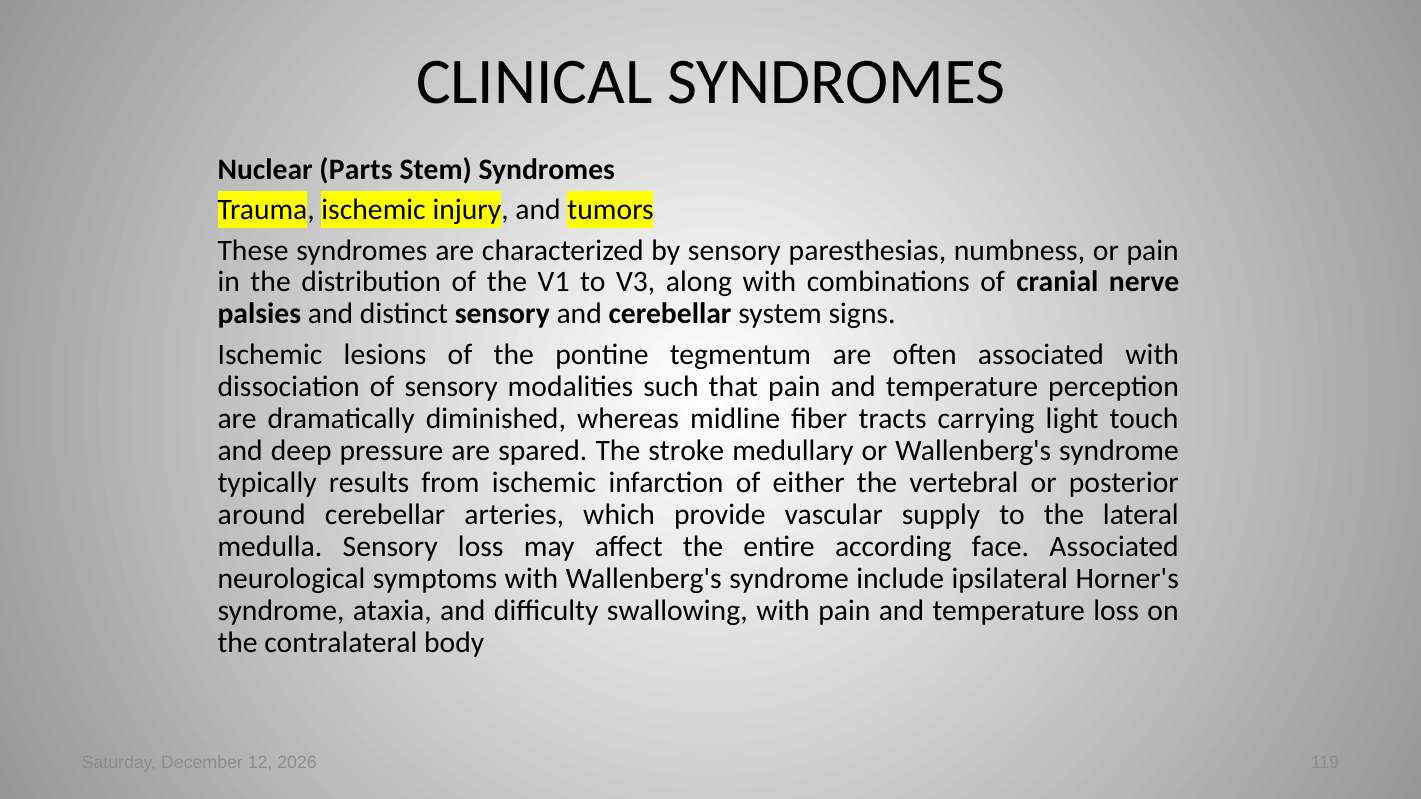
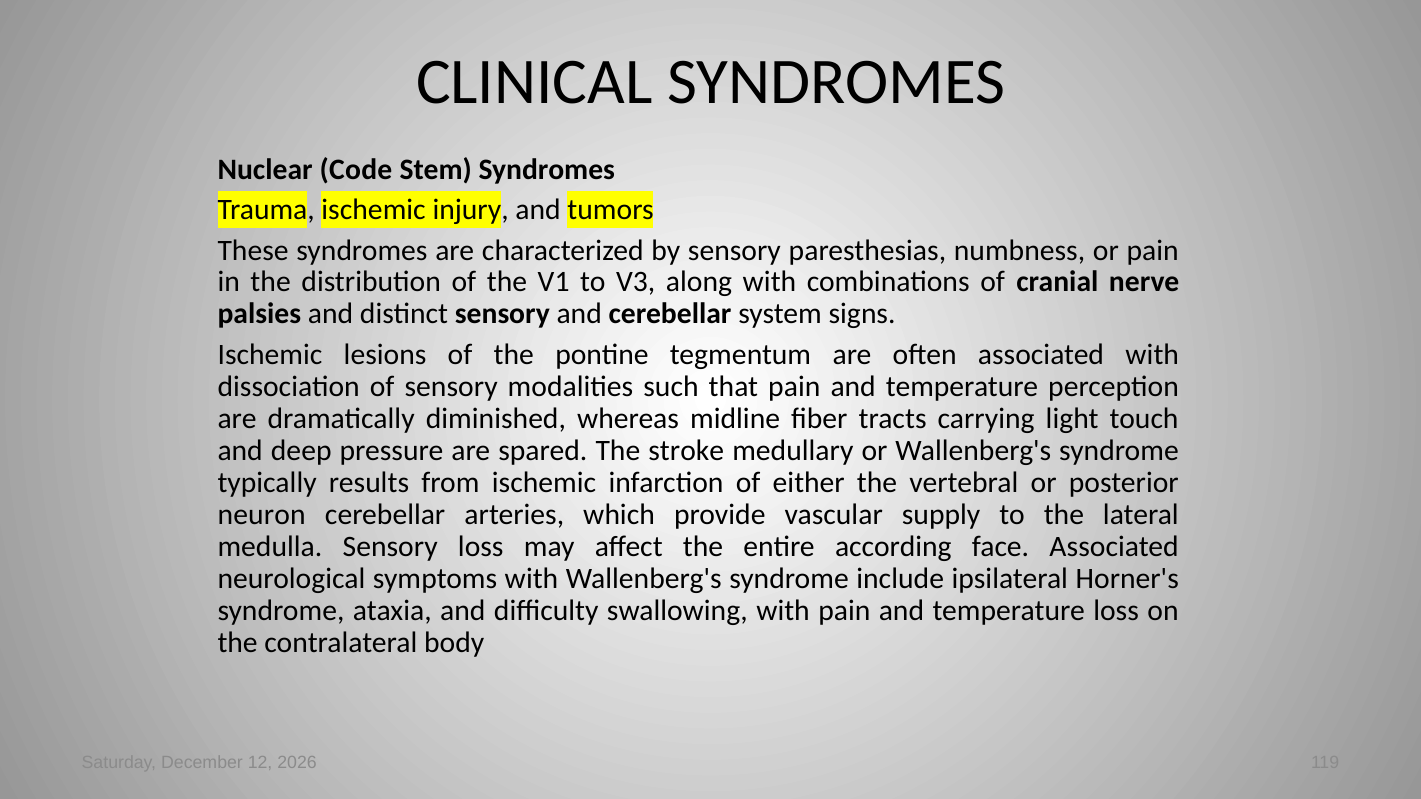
Parts: Parts -> Code (356, 169)
around: around -> neuron (262, 515)
